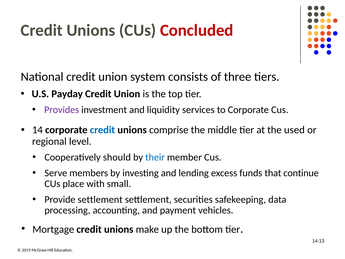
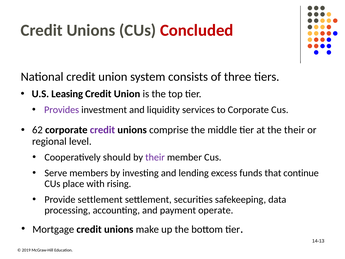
Payday: Payday -> Leasing (67, 94)
14: 14 -> 62 (37, 130)
credit colour: blue -> purple (102, 130)
the used: used -> their (294, 130)
their colour: blue -> purple (155, 157)
small: small -> rising (119, 184)
vehicles: vehicles -> operate (216, 210)
